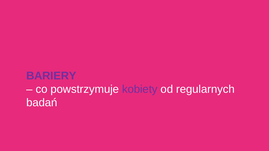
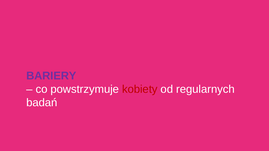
kobiety colour: purple -> red (140, 89)
